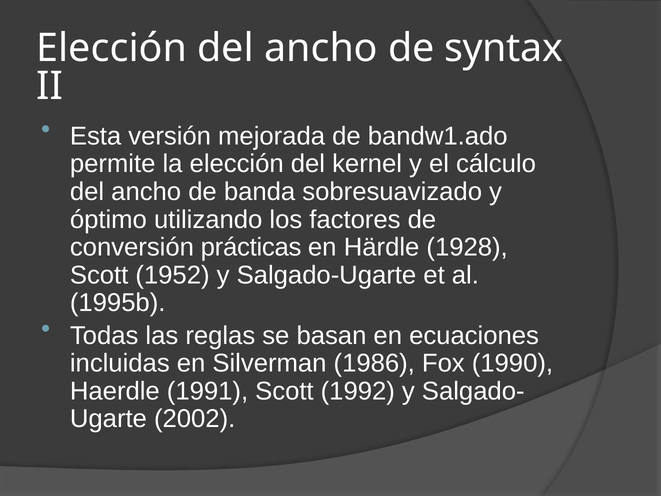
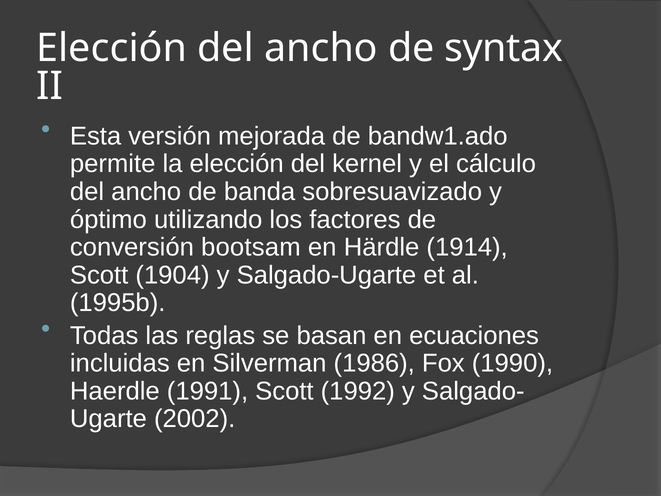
prácticas: prácticas -> bootsam (251, 247)
1928: 1928 -> 1914 (467, 247)
1952: 1952 -> 1904 (173, 275)
